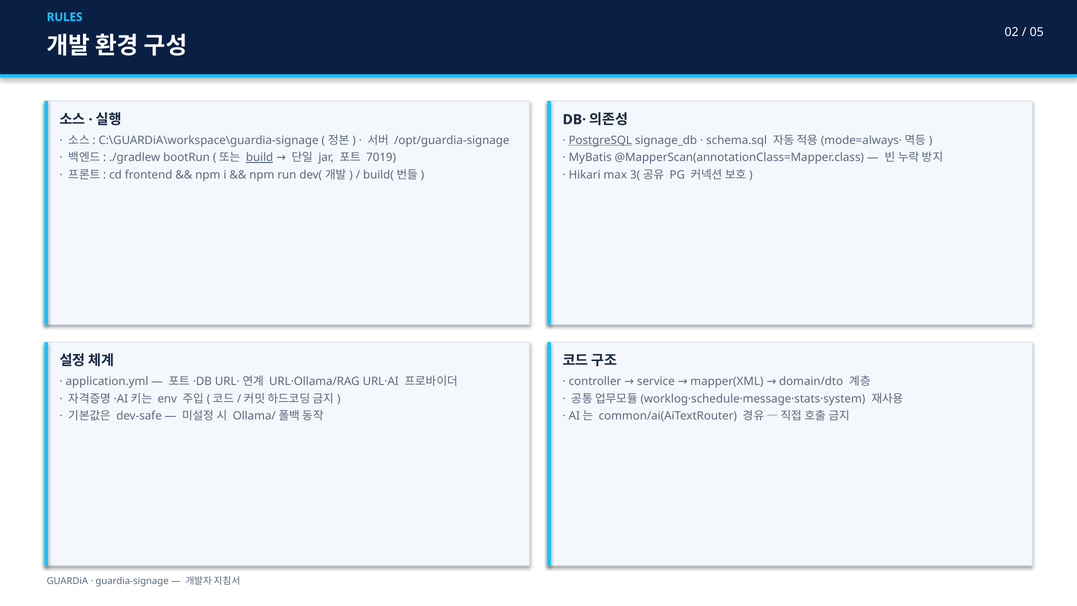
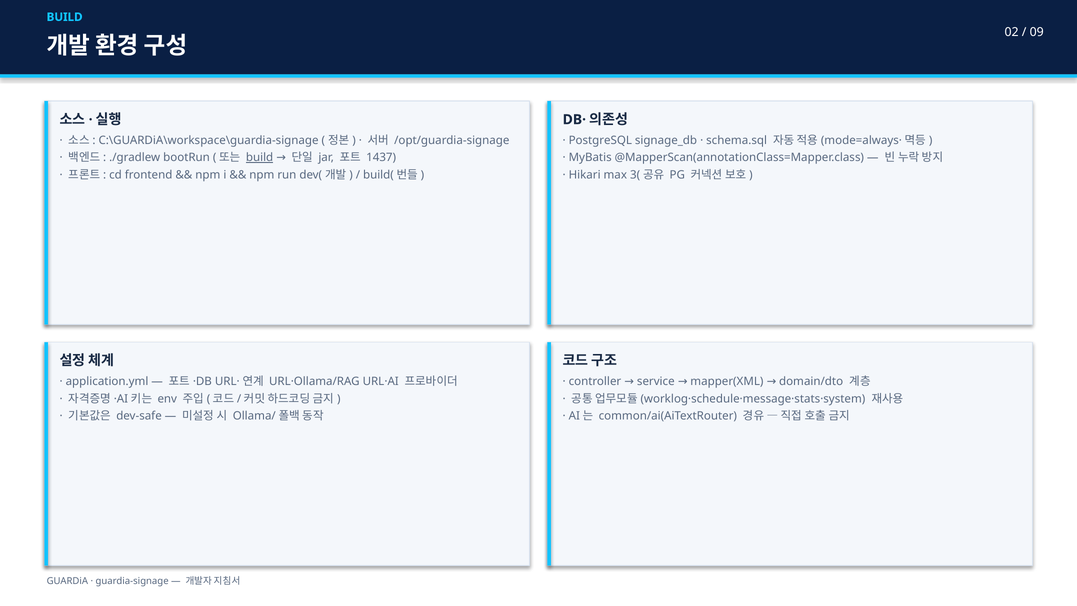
RULES: RULES -> BUILD (65, 17)
05: 05 -> 09 (1037, 32)
PostgreSQL underline: present -> none (600, 140)
7019: 7019 -> 1437 (381, 158)
